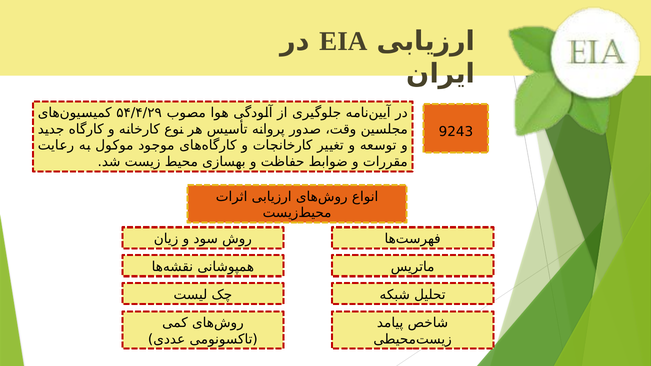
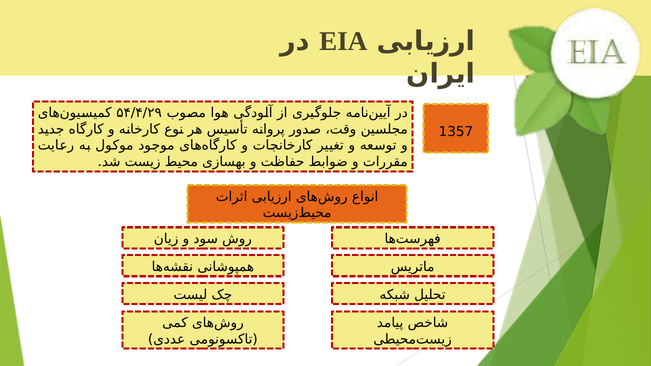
9243: 9243 -> 1357 (456, 132)
